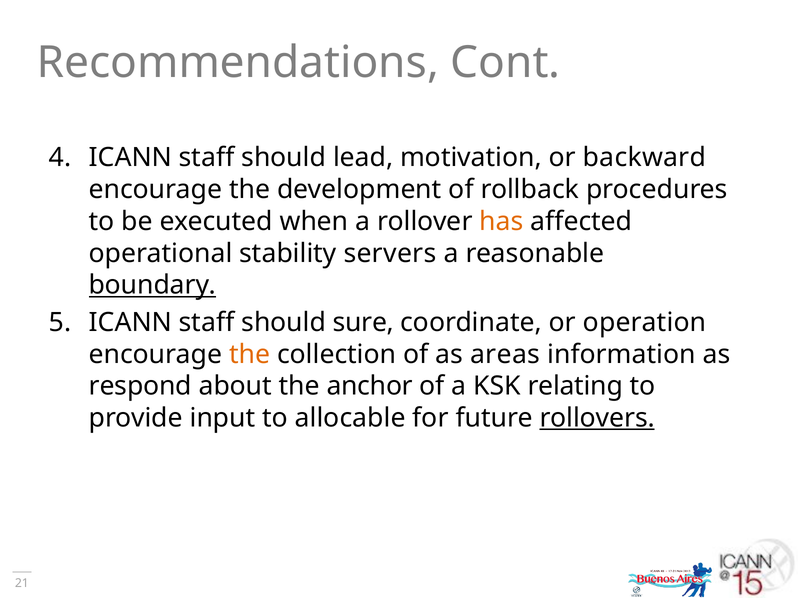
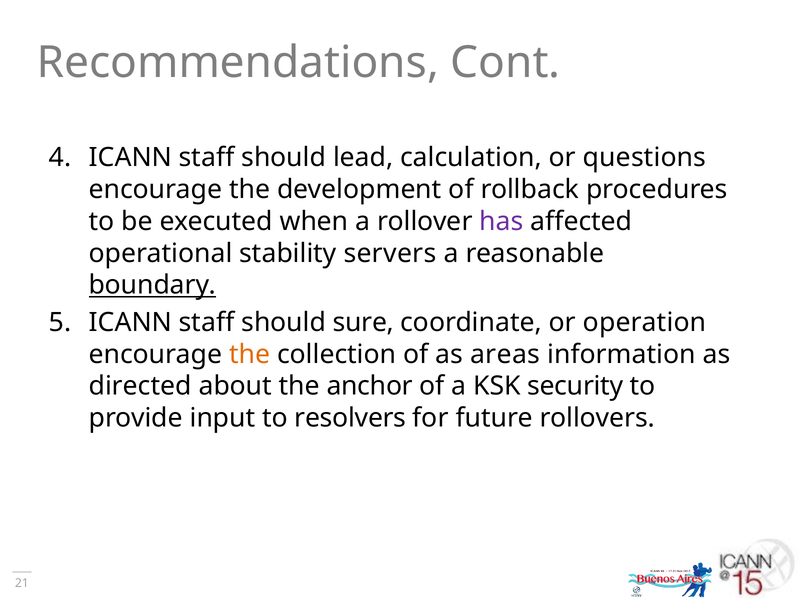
motivation: motivation -> calculation (471, 158)
backward: backward -> questions (645, 158)
has colour: orange -> purple (501, 222)
respond: respond -> directed (140, 386)
relating: relating -> security (575, 386)
allocable: allocable -> resolvers (350, 418)
rollovers underline: present -> none (597, 418)
